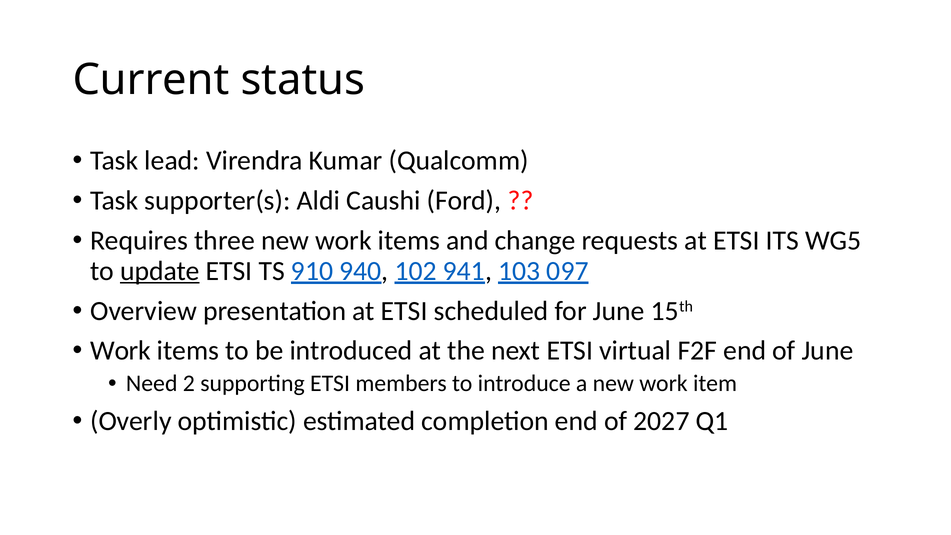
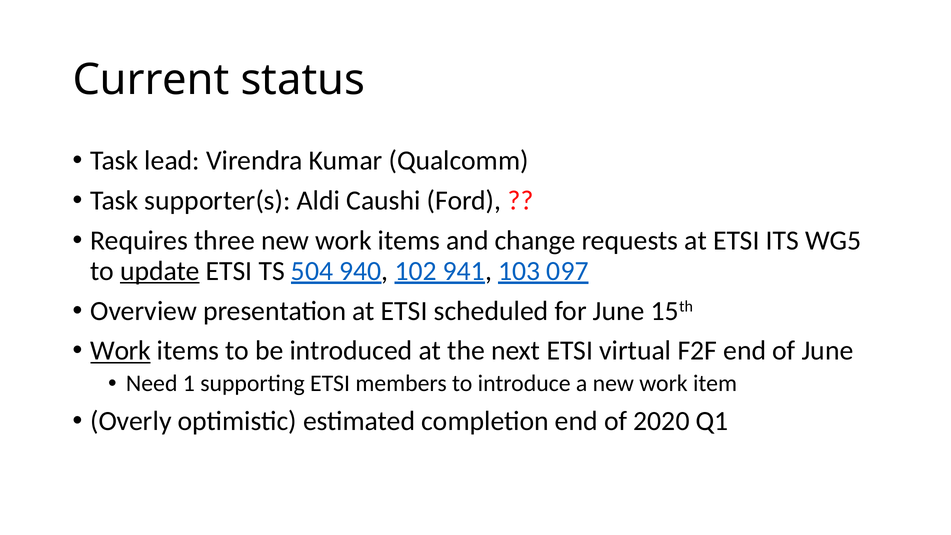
910: 910 -> 504 (312, 271)
Work underline: none -> present (121, 351)
2: 2 -> 1 (189, 384)
2027: 2027 -> 2020 (661, 421)
